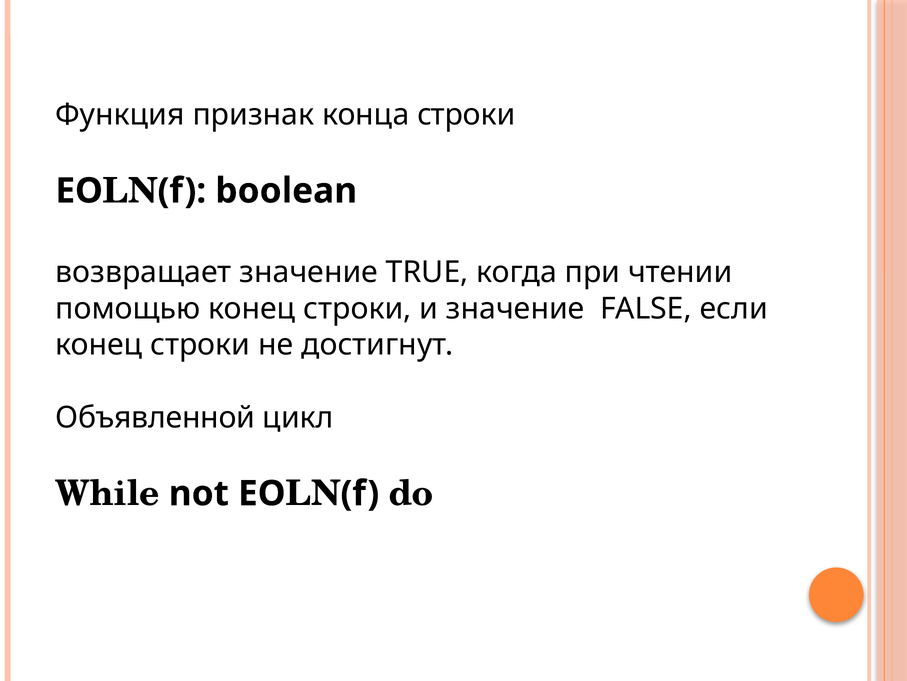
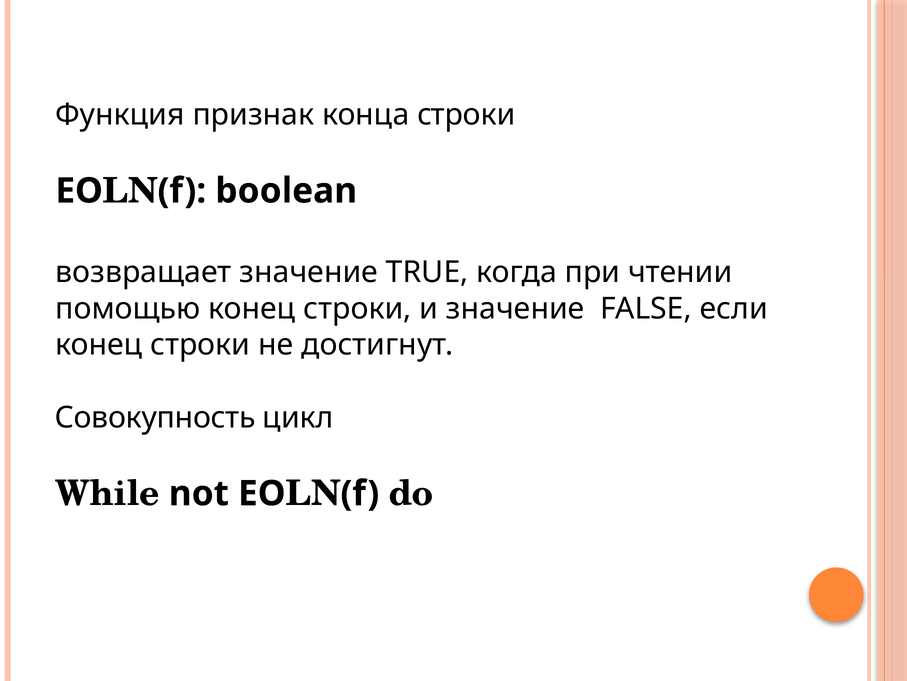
Объявленной: Объявленной -> Совокупность (155, 417)
